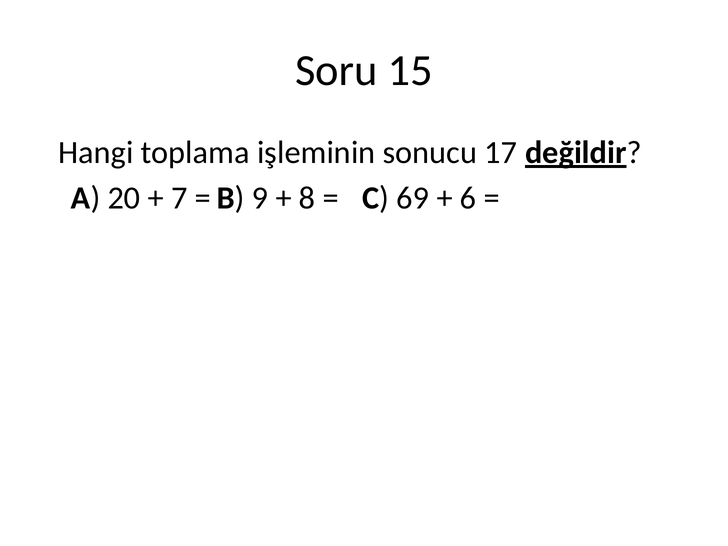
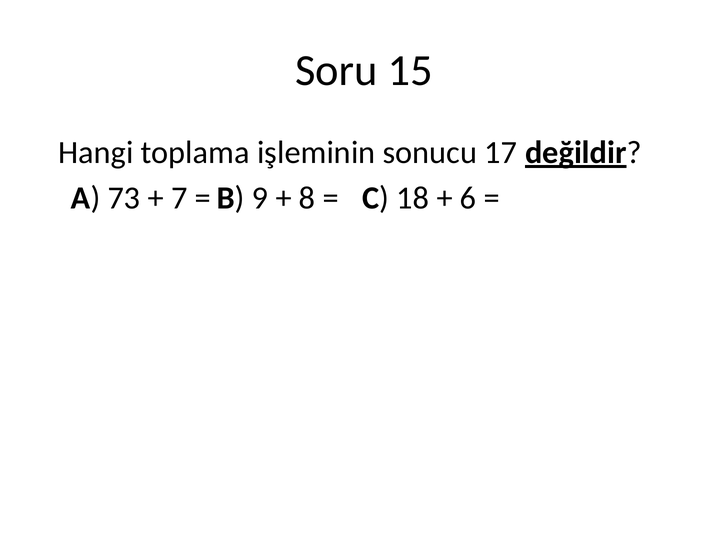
20: 20 -> 73 (124, 198)
69: 69 -> 18 (413, 198)
